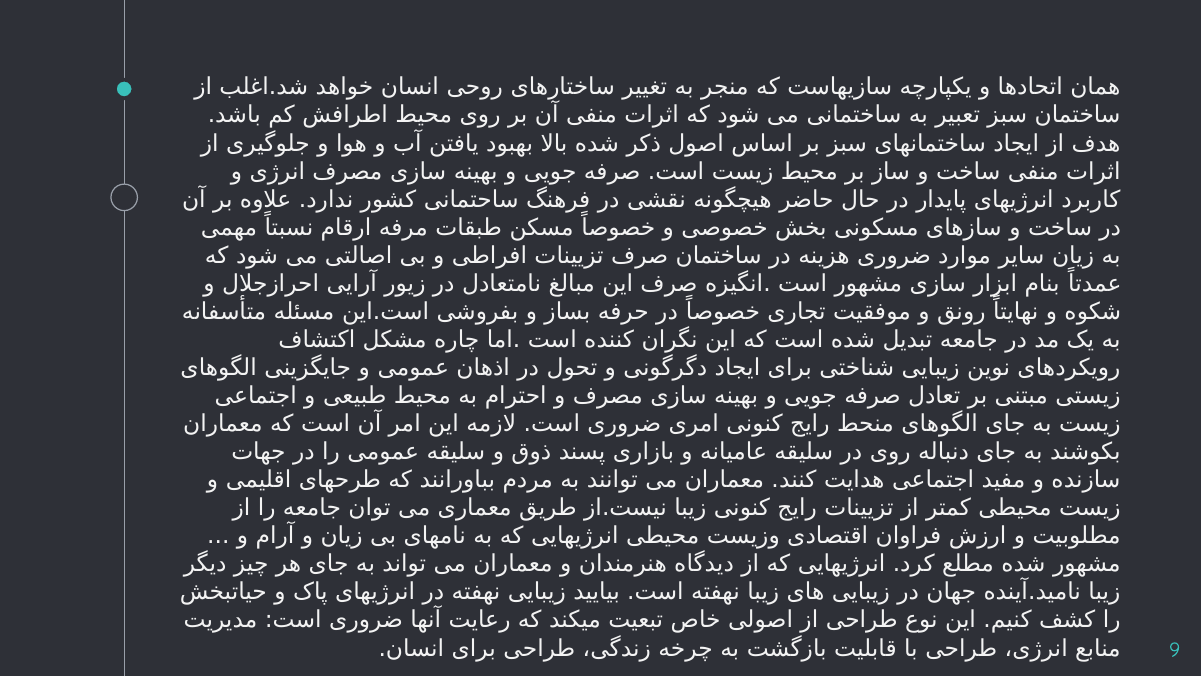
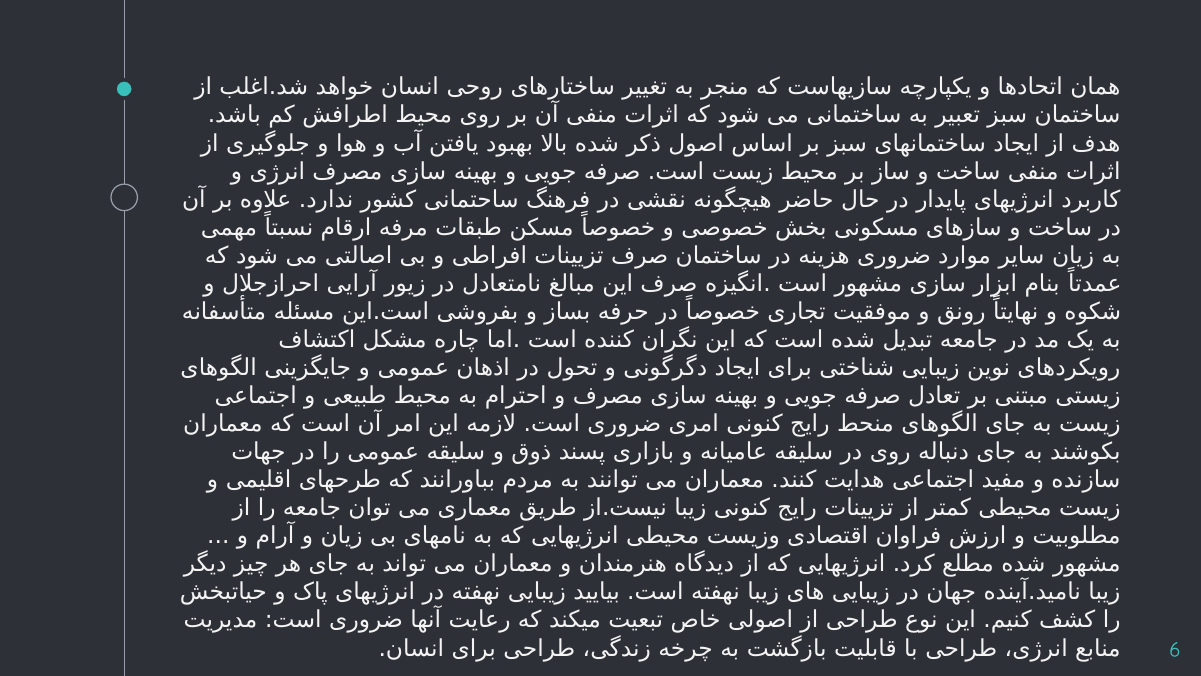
9: 9 -> 6 (1175, 650)
